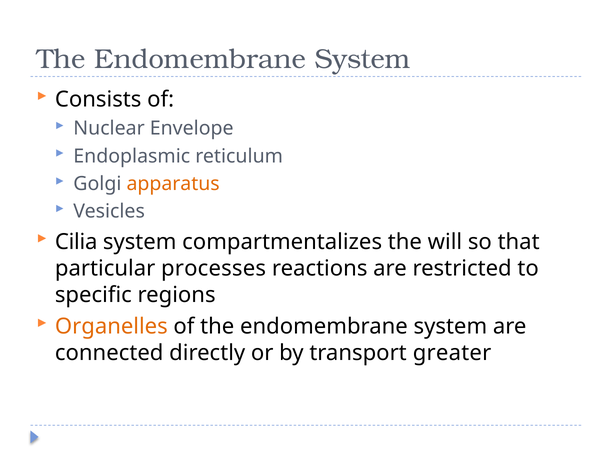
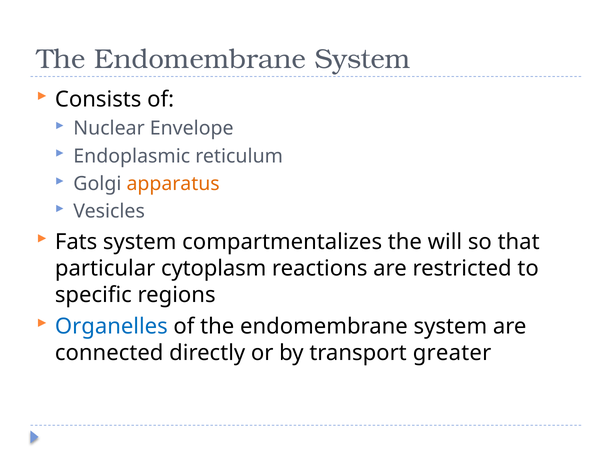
Cilia: Cilia -> Fats (76, 242)
processes: processes -> cytoplasm (214, 268)
Organelles colour: orange -> blue (111, 326)
